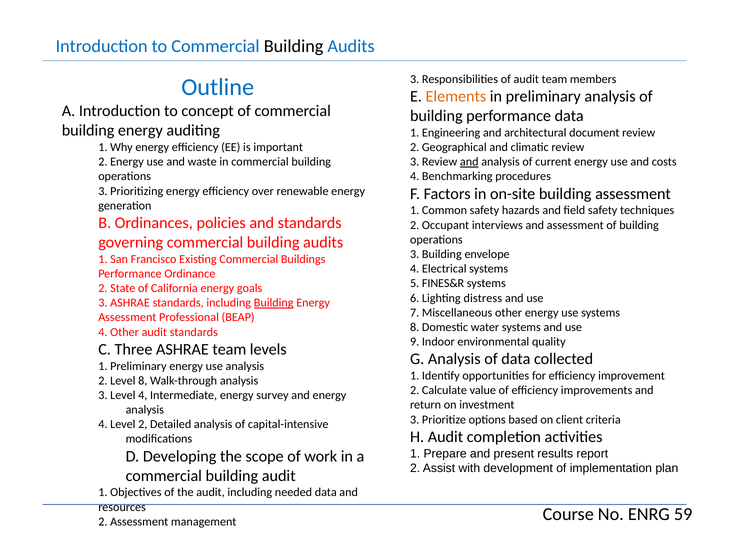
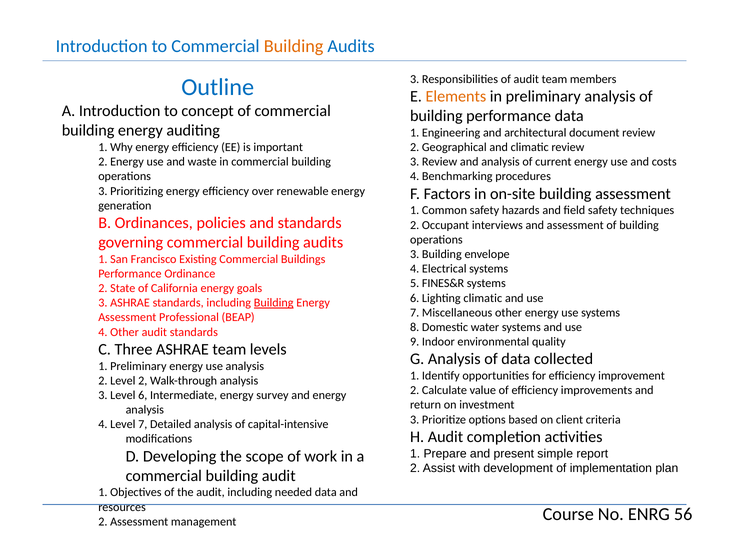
Building colour: black -> orange (294, 46)
and underline: present -> none (469, 162)
Lighting distress: distress -> climatic (483, 298)
Level 8: 8 -> 2 (143, 380)
Level 4: 4 -> 6 (143, 395)
Level 2: 2 -> 7 (143, 424)
results: results -> simple (555, 453)
59: 59 -> 56 (683, 514)
